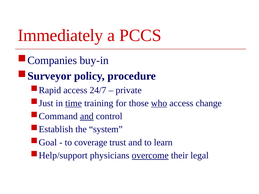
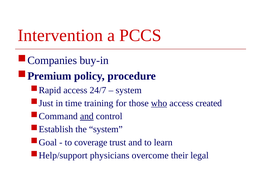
Immediately: Immediately -> Intervention (60, 35)
Surveyor: Surveyor -> Premium (49, 76)
private: private -> system (129, 90)
time underline: present -> none (74, 103)
change: change -> created (209, 103)
overcome underline: present -> none (150, 156)
